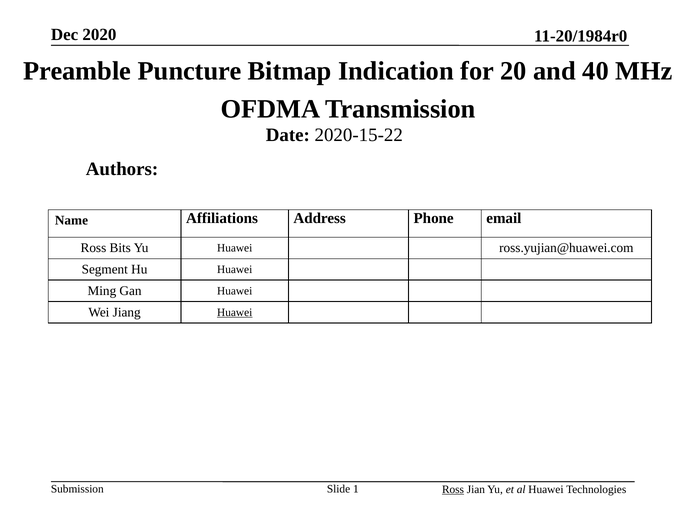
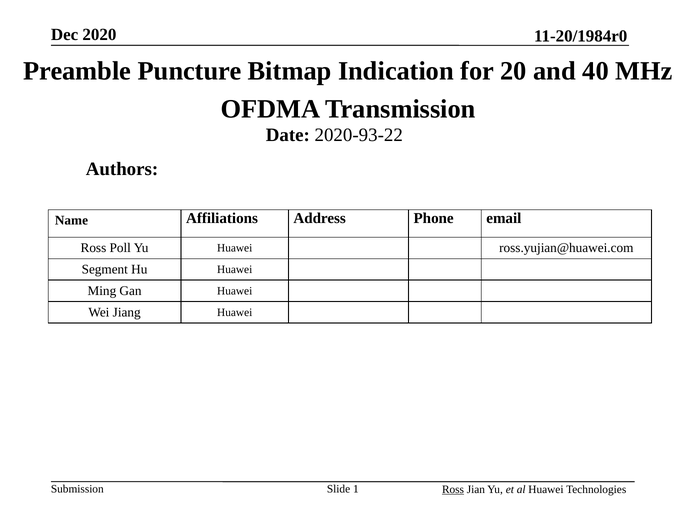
2020-15-22: 2020-15-22 -> 2020-93-22 (359, 135)
Bits: Bits -> Poll (120, 248)
Huawei underline: present -> none (235, 312)
